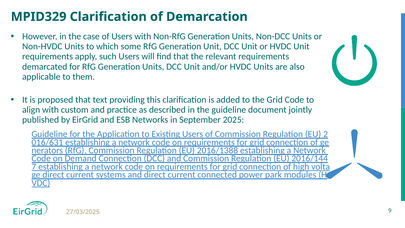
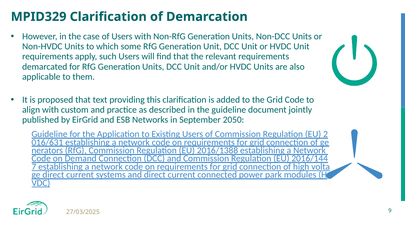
2025: 2025 -> 2050 (233, 120)
